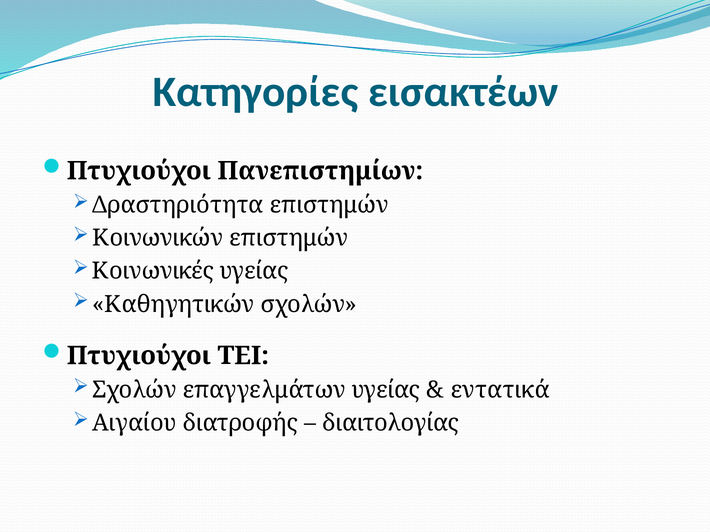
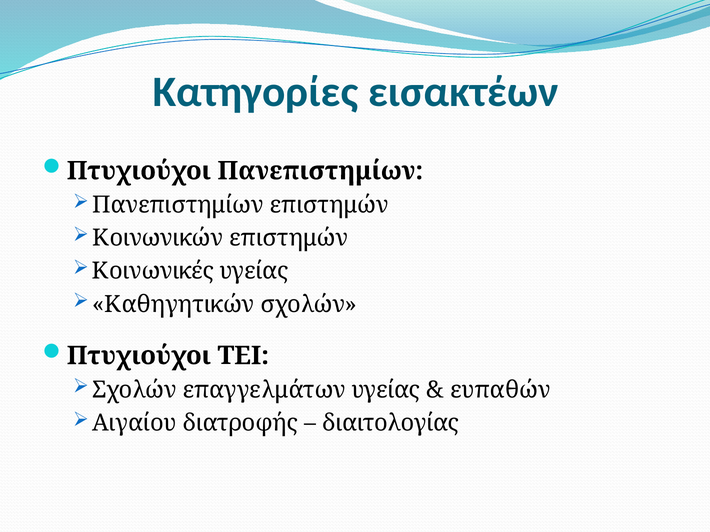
Δραστηριότητα: Δραστηριότητα -> Πανεπιστημίων (178, 205)
εντατικά: εντατικά -> ευπαθών (500, 390)
